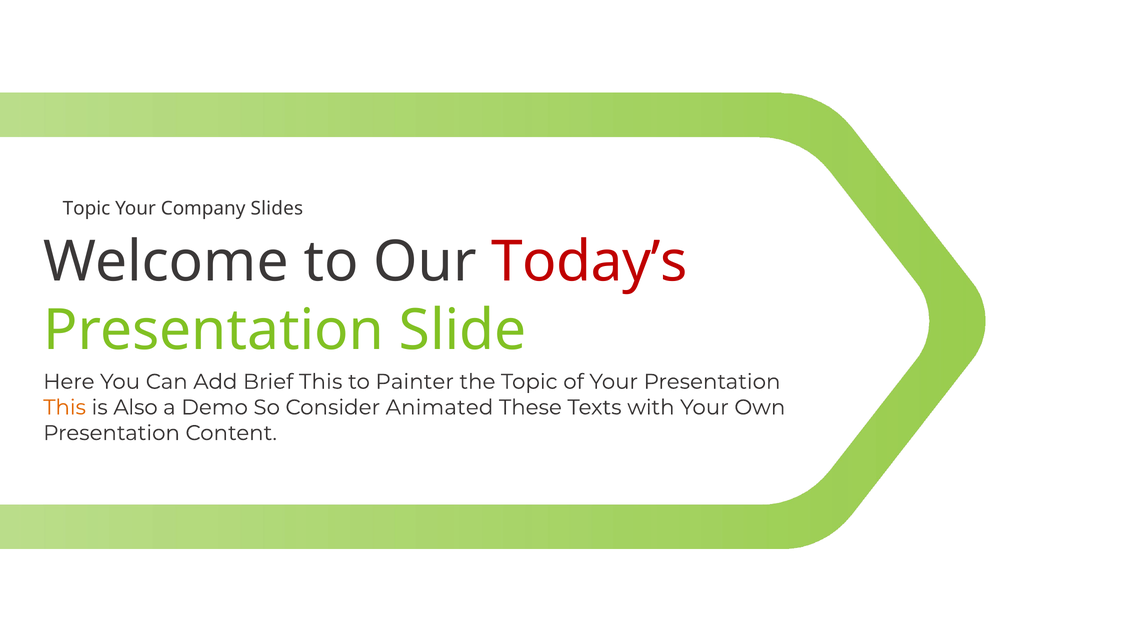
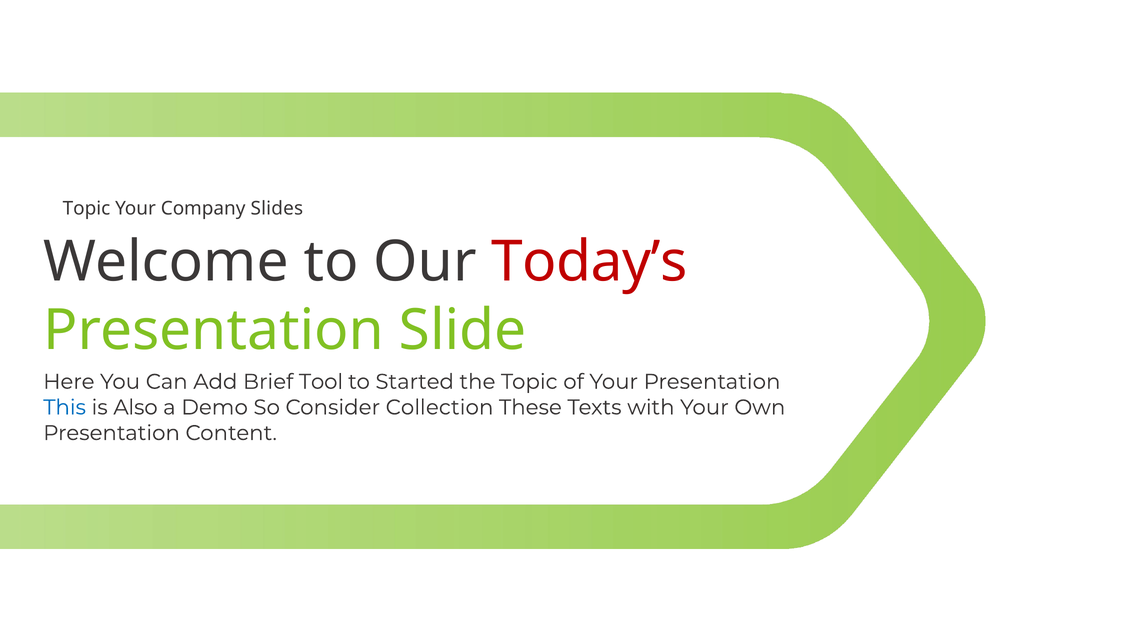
Brief This: This -> Tool (321, 382)
Painter: Painter -> Started (415, 382)
This colour: orange -> blue (65, 407)
Animated: Animated -> Collection (440, 407)
